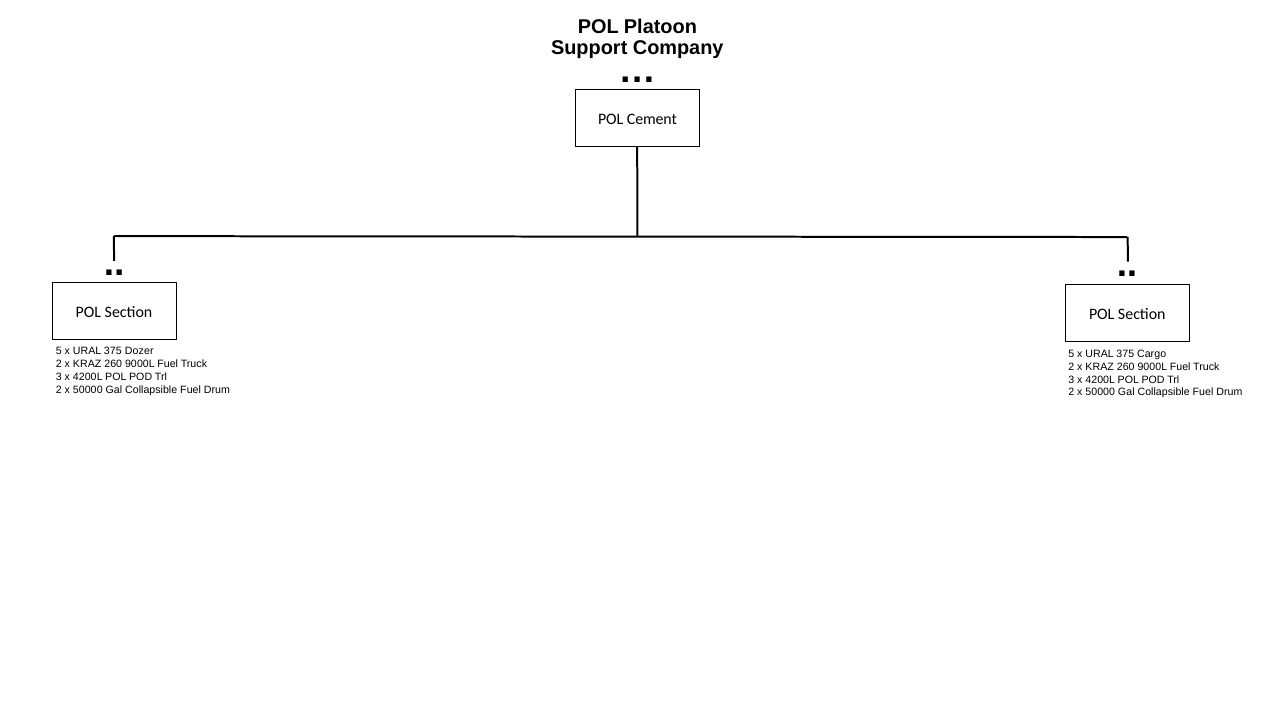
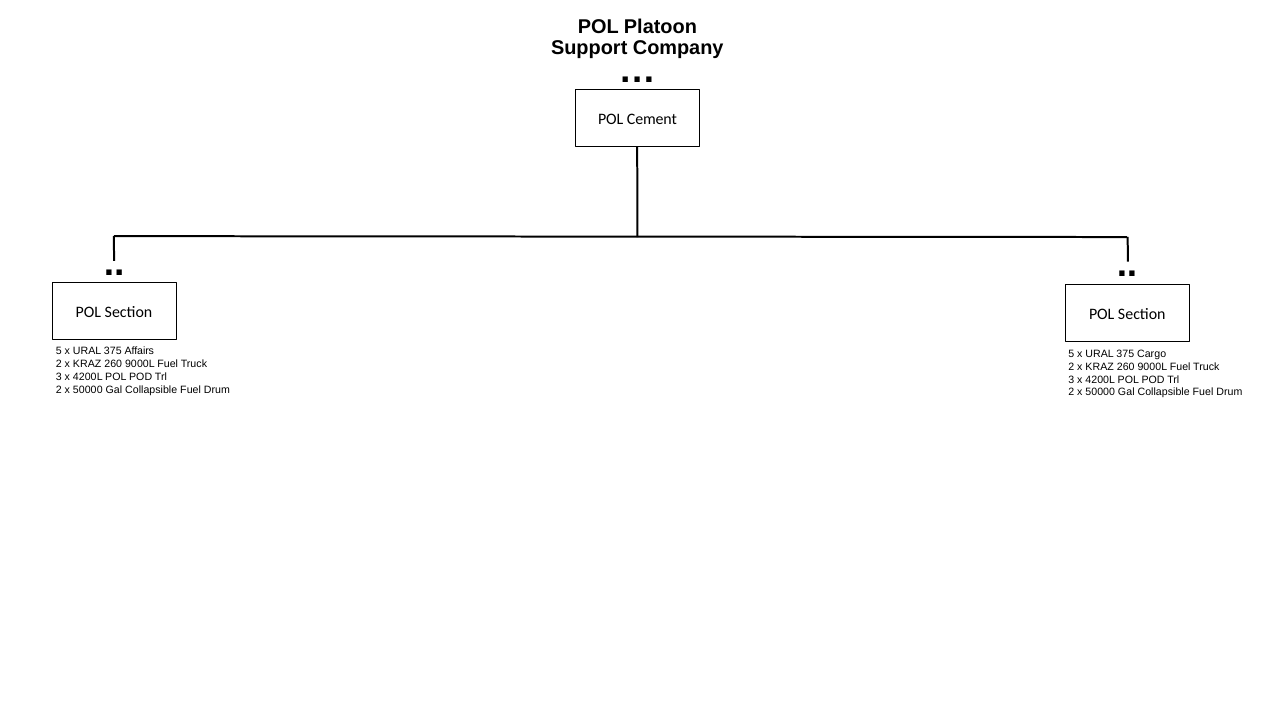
Dozer: Dozer -> Affairs (139, 351)
